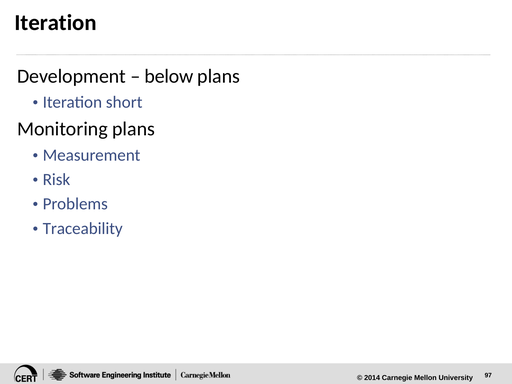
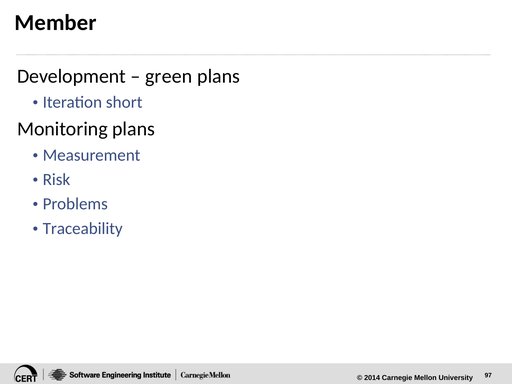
Iteration: Iteration -> Member (55, 23)
below: below -> green (169, 76)
